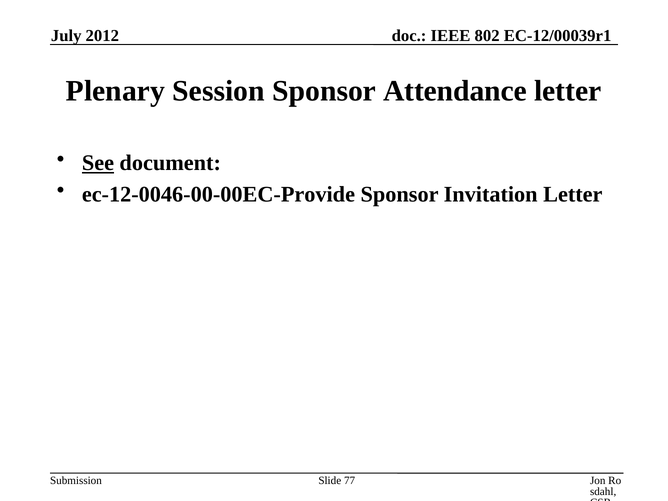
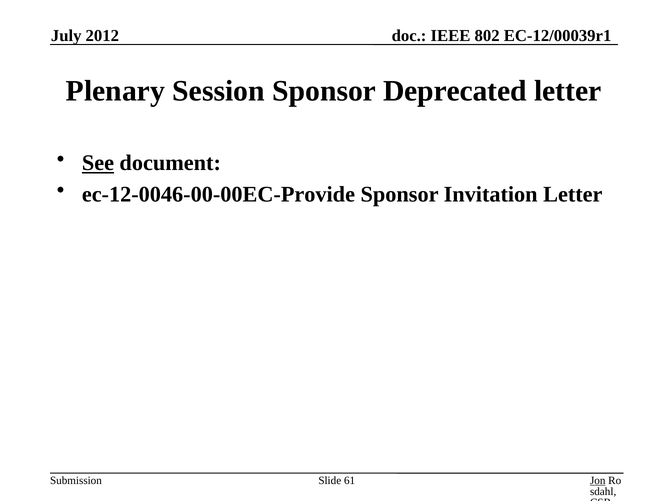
Attendance: Attendance -> Deprecated (455, 91)
Jon underline: none -> present (598, 480)
77: 77 -> 61 (350, 480)
